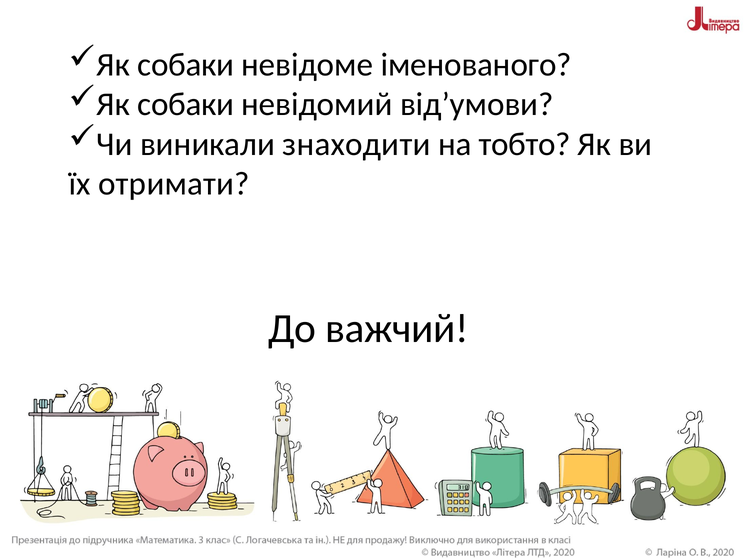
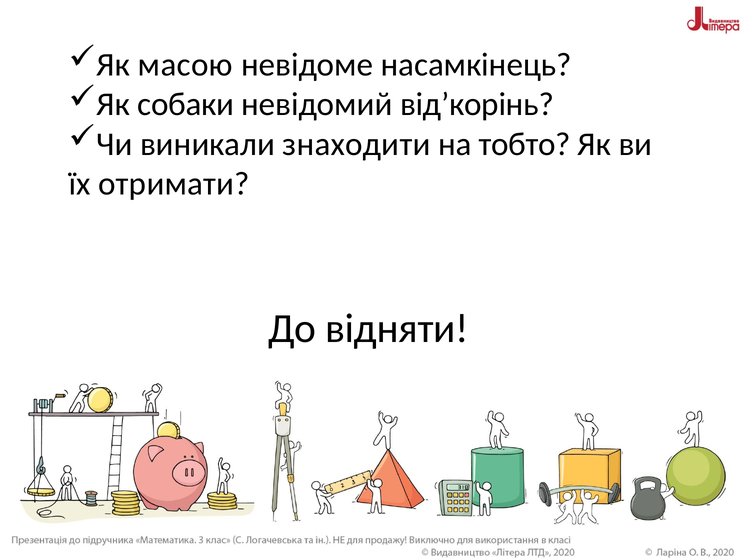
собаки: собаки -> масою (185, 65)
іменованого: іменованого -> насамкінець (476, 65)
від’умови: від’умови -> від’корінь (477, 104)
важчий: важчий -> відняти (397, 328)
